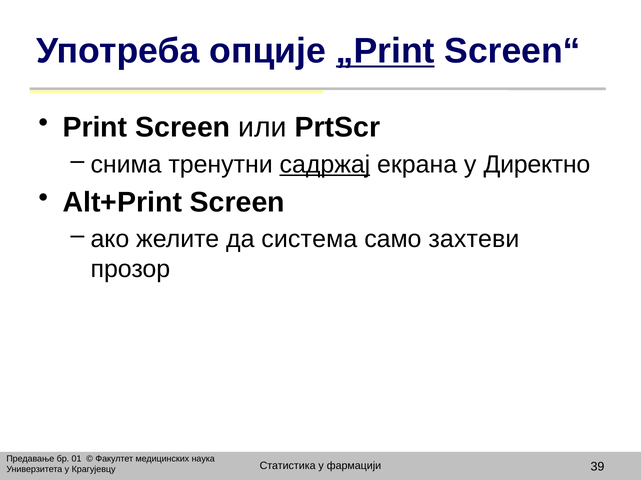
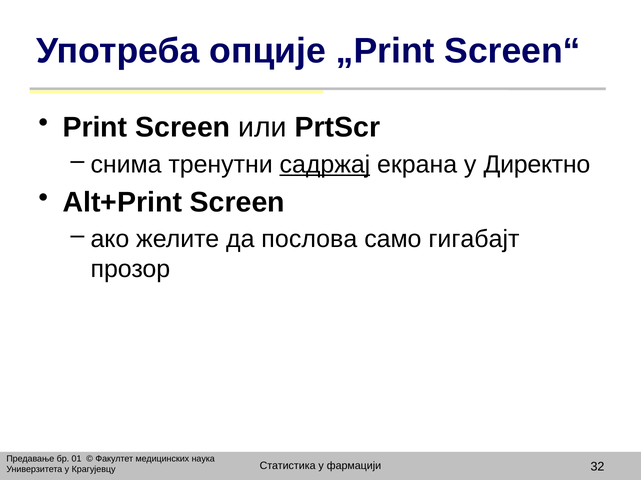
„Print underline: present -> none (385, 51)
система: система -> послова (309, 239)
захтеви: захтеви -> гигабајт (474, 239)
39: 39 -> 32 (597, 468)
